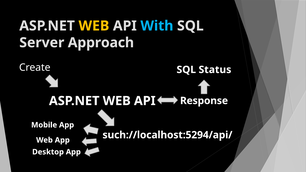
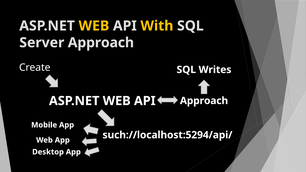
With colour: light blue -> yellow (157, 26)
Status: Status -> Writes (215, 70)
API Response: Response -> Approach (204, 101)
